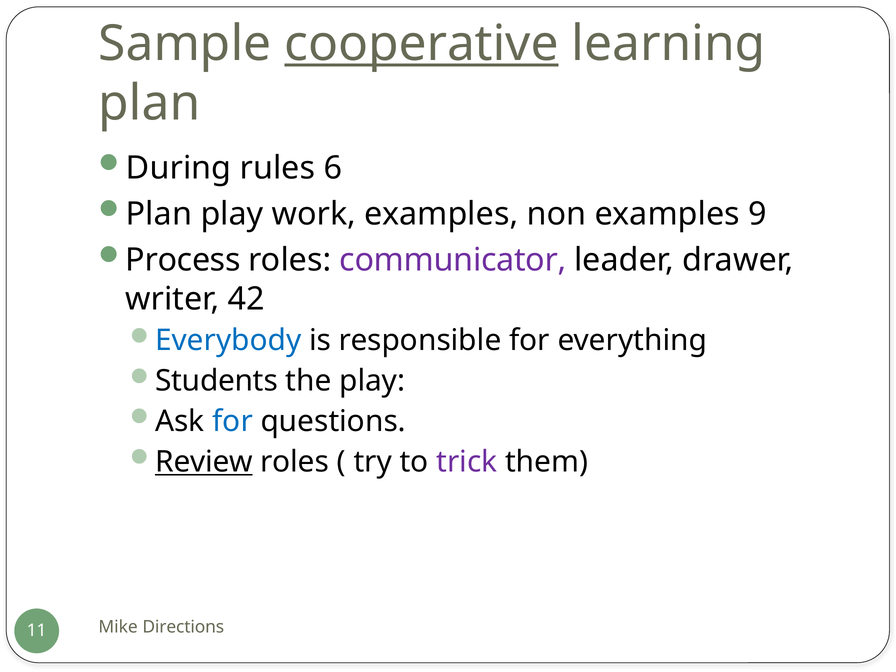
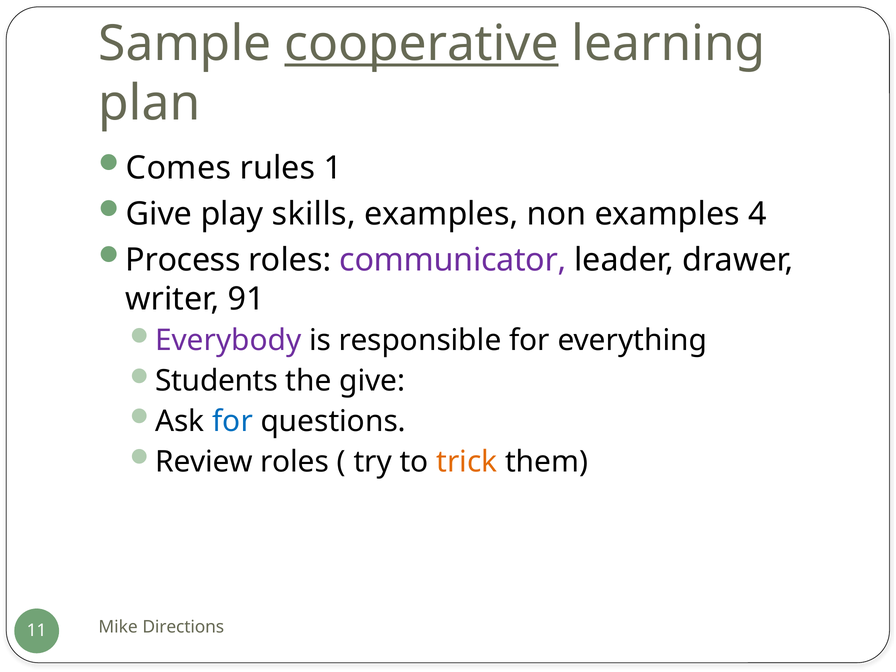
During: During -> Comes (178, 168)
6: 6 -> 1 (333, 168)
Plan: Plan -> Give (159, 214)
work: work -> skills (314, 214)
9: 9 -> 4 (758, 214)
42: 42 -> 91 (246, 299)
Everybody colour: blue -> purple (228, 341)
the play: play -> give (372, 381)
Review underline: present -> none (204, 462)
trick colour: purple -> orange (467, 462)
